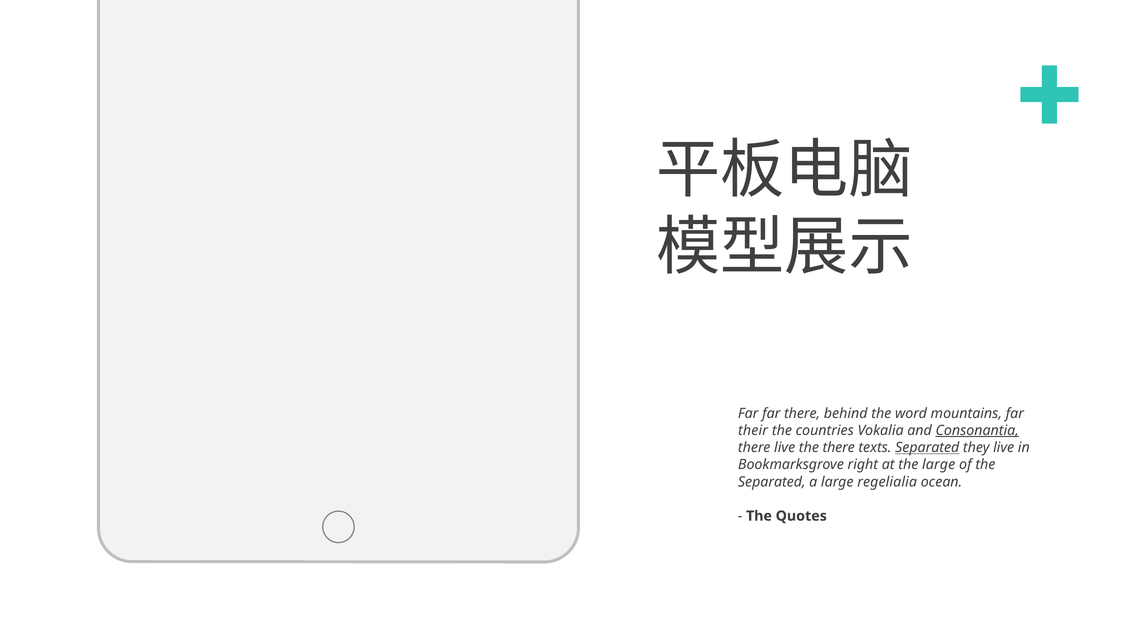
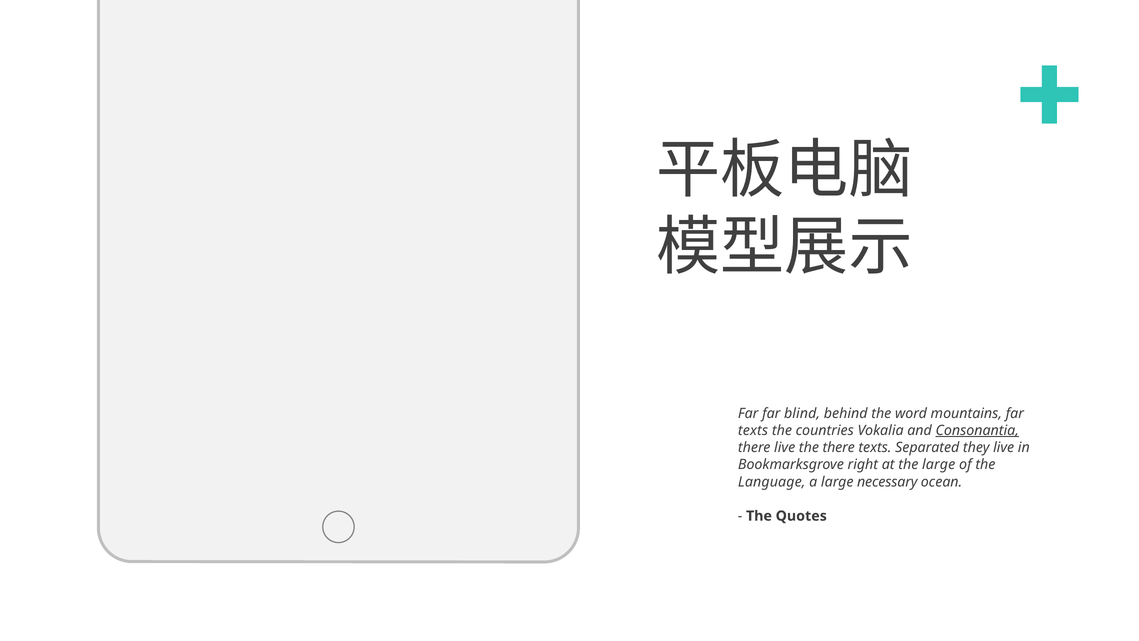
far there: there -> blind (802, 413)
their: their -> texts (753, 430)
Separated underline: present -> none (927, 447)
Separated: Separated -> Language (772, 482)
regelialia: regelialia -> necessary (887, 482)
